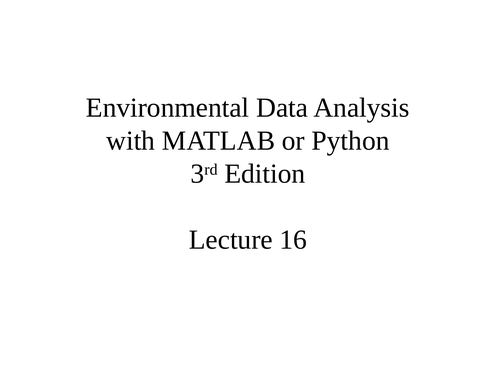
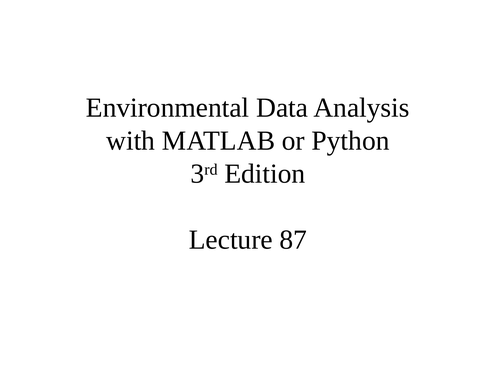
16: 16 -> 87 (293, 240)
